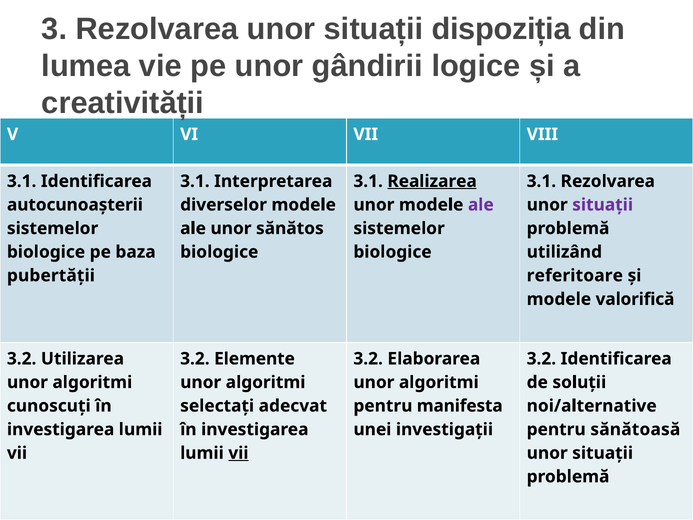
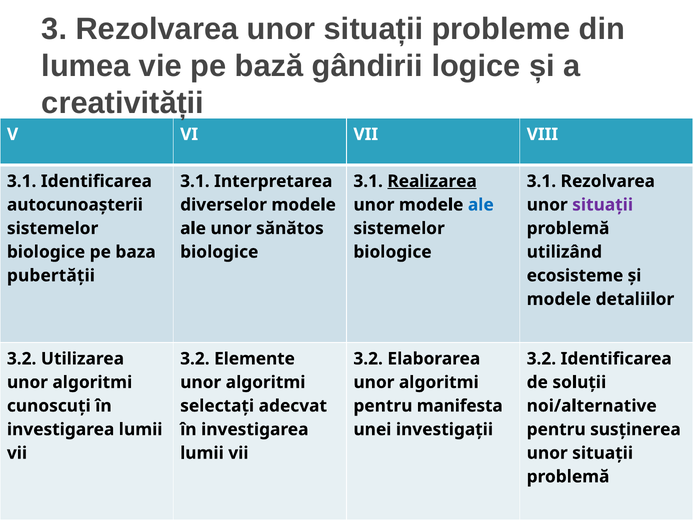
dispoziția: dispoziția -> probleme (501, 29)
pe unor: unor -> bază (269, 66)
ale colour: purple -> blue (481, 205)
referitoare: referitoare -> ecosisteme (575, 275)
valorifică: valorifică -> detaliilor (635, 299)
sănătoasă: sănătoasă -> susținerea (635, 429)
vii underline: present -> none (238, 453)
